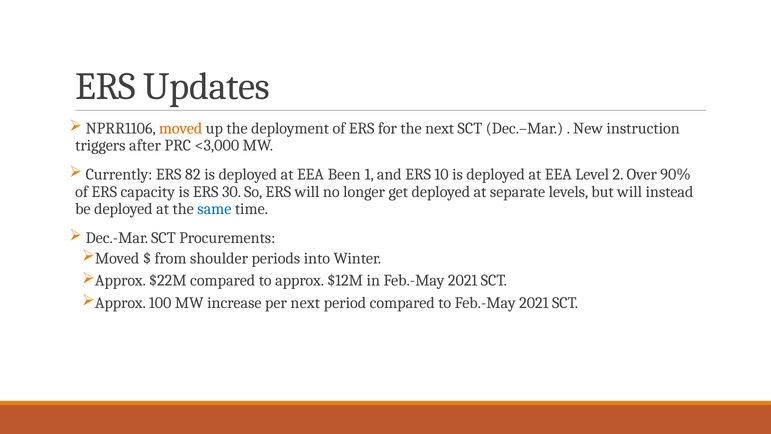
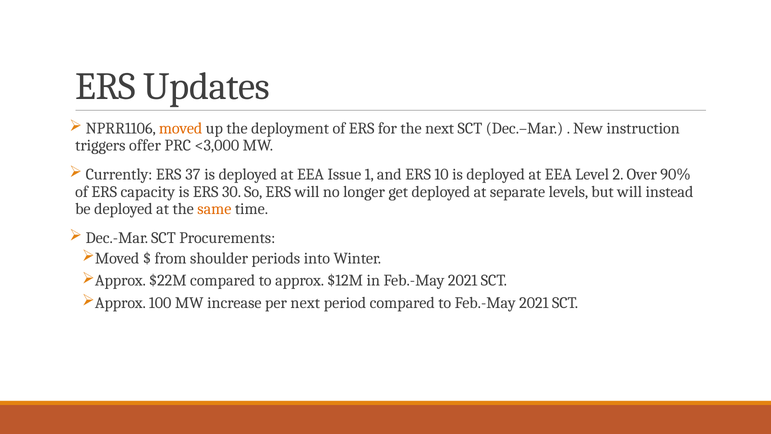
after: after -> offer (145, 146)
82: 82 -> 37 (193, 174)
Been: Been -> Issue (344, 174)
same colour: blue -> orange (214, 209)
